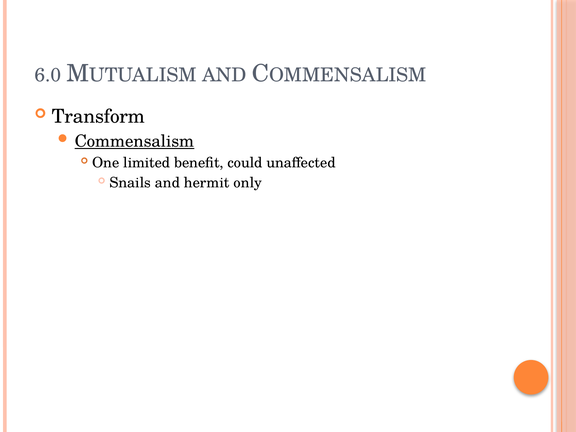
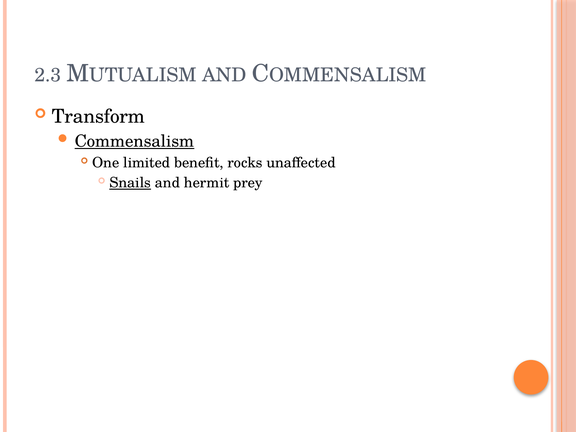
6.0: 6.0 -> 2.3 (48, 75)
could: could -> rocks (245, 163)
Snails underline: none -> present (130, 183)
only: only -> prey (248, 183)
